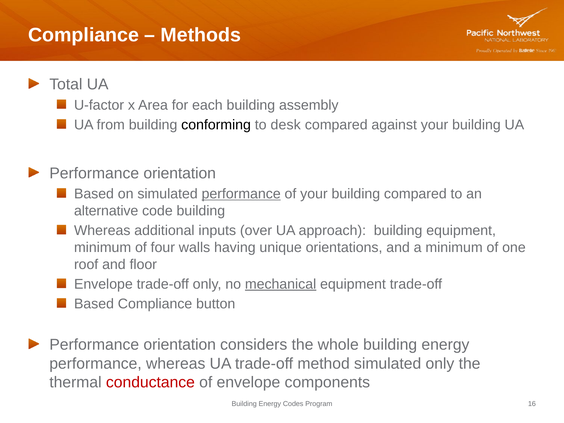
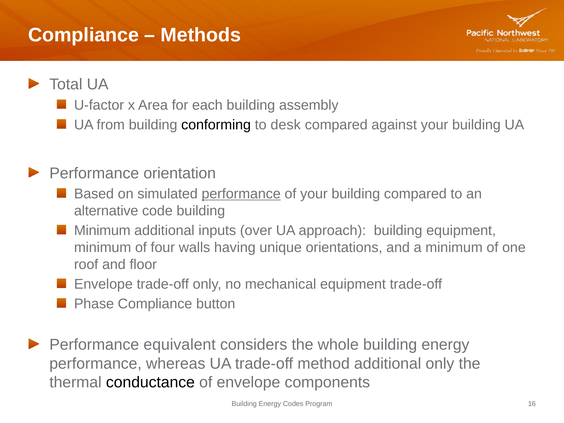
Whereas: Whereas -> Minimum (102, 231)
mechanical underline: present -> none (281, 284)
Based: Based -> Phase (94, 304)
orientation: orientation -> equivalent (180, 345)
method simulated: simulated -> additional (388, 364)
conductance colour: red -> black (150, 382)
